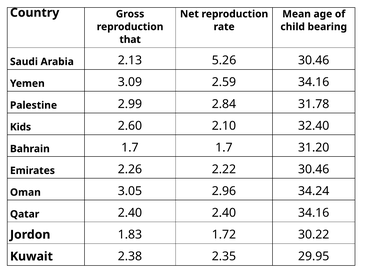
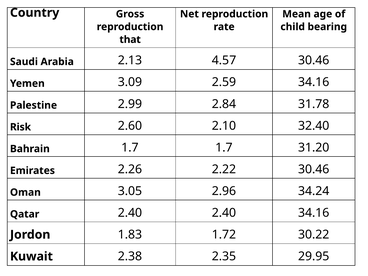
5.26: 5.26 -> 4.57 (224, 60)
Kids: Kids -> Risk (20, 127)
